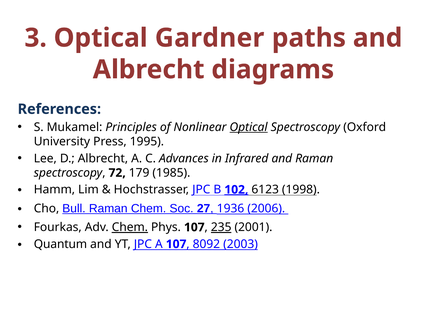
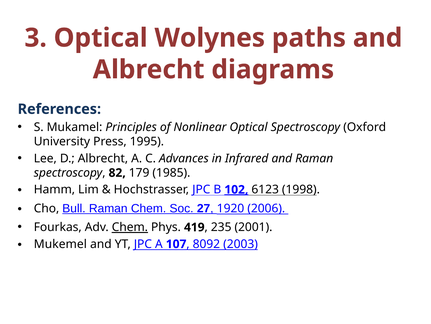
Gardner: Gardner -> Wolynes (210, 38)
Optical underline: present -> none (249, 127)
72: 72 -> 82 (117, 172)
1936: 1936 -> 1920 (231, 208)
Phys 107: 107 -> 419 (194, 227)
235 underline: present -> none (221, 227)
Quantum: Quantum -> Mukemel (60, 244)
